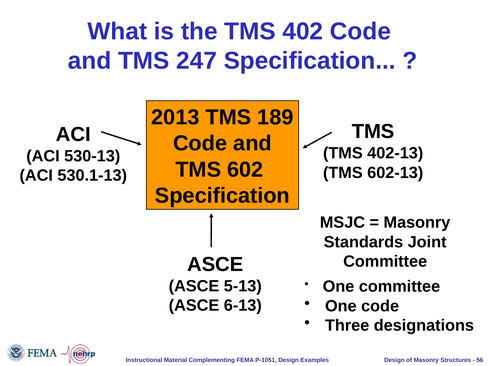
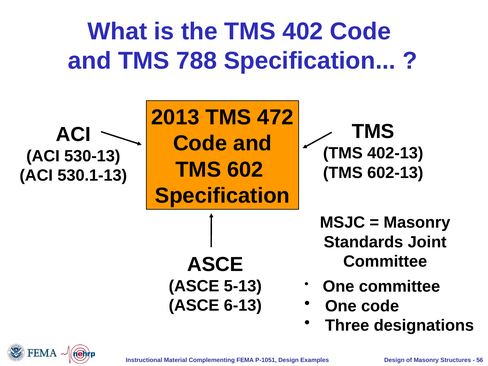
247: 247 -> 788 (197, 61)
189: 189 -> 472 (275, 117)
